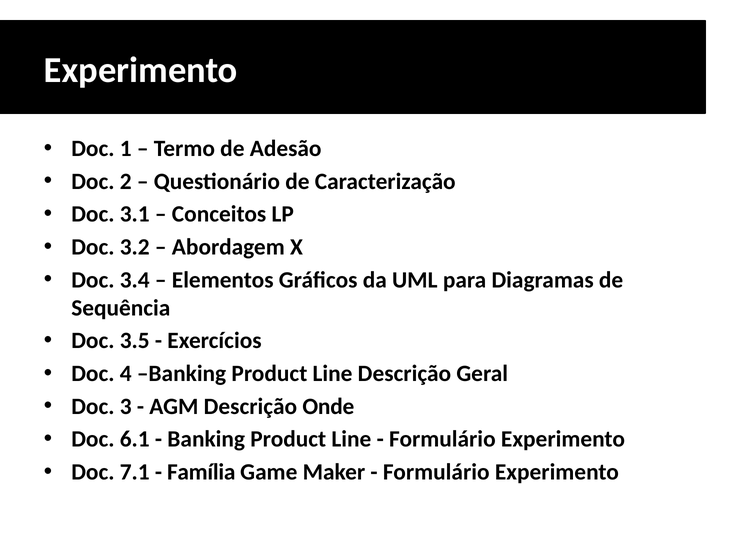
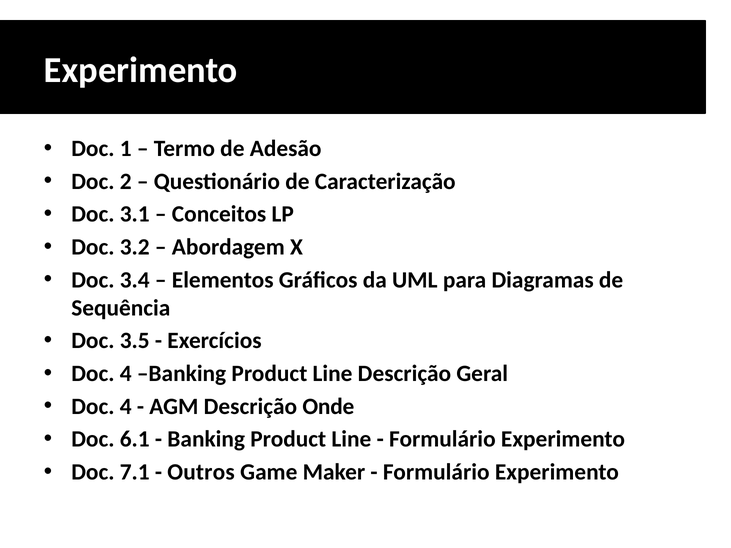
3: 3 -> 4 (126, 407)
Família: Família -> Outros (201, 472)
